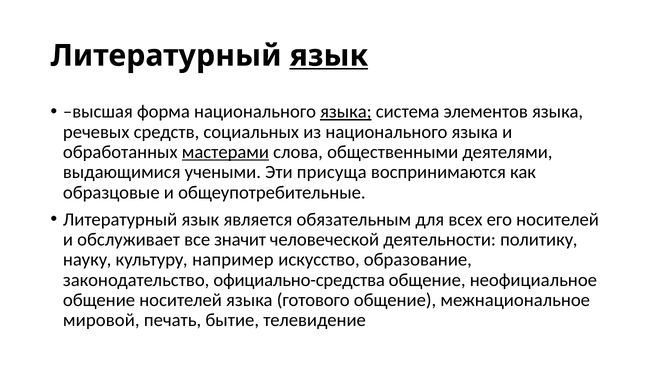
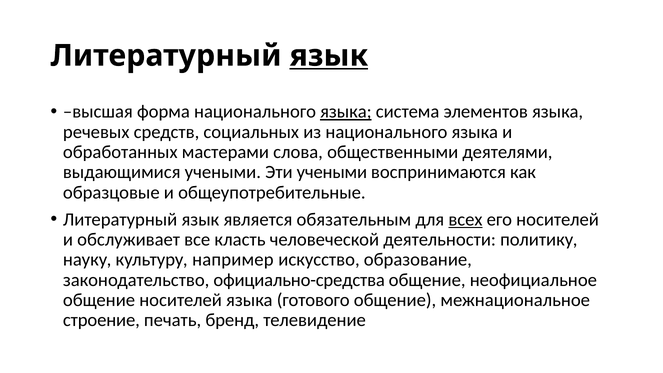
мастерами underline: present -> none (225, 152)
Эти присуща: присуща -> учеными (332, 172)
всех underline: none -> present (465, 219)
значит: значит -> класть (240, 240)
мировой: мировой -> строение (101, 320)
бытие: бытие -> бренд (232, 320)
